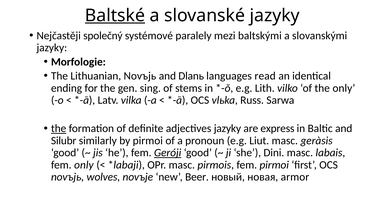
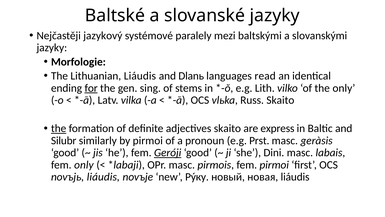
Baltské underline: present -> none (115, 15)
společný: společný -> jazykový (103, 35)
Lithuanian Novъjь: Novъjь -> Liáudis (140, 76)
for underline: none -> present (91, 88)
Russ Sarwa: Sarwa -> Skaito (280, 100)
adjectives jazyky: jazyky -> skaito (227, 128)
Liut: Liut -> Prst (259, 140)
novъjь wolves: wolves -> liáudis (103, 177)
Beer: Beer -> Pýку (197, 177)
новая armor: armor -> liáudis (295, 177)
